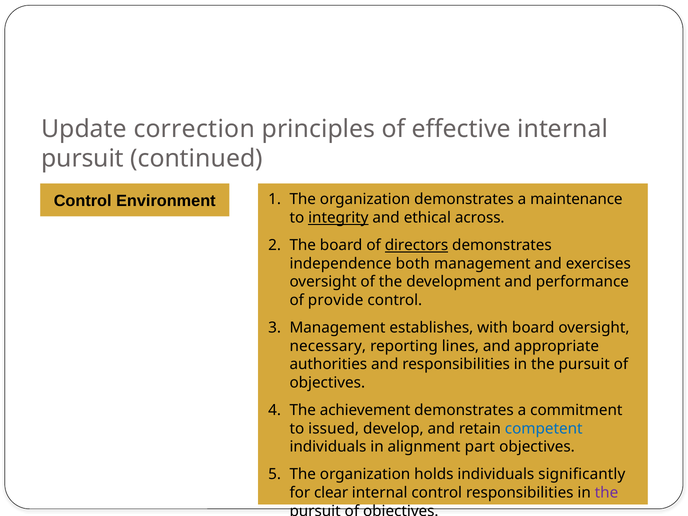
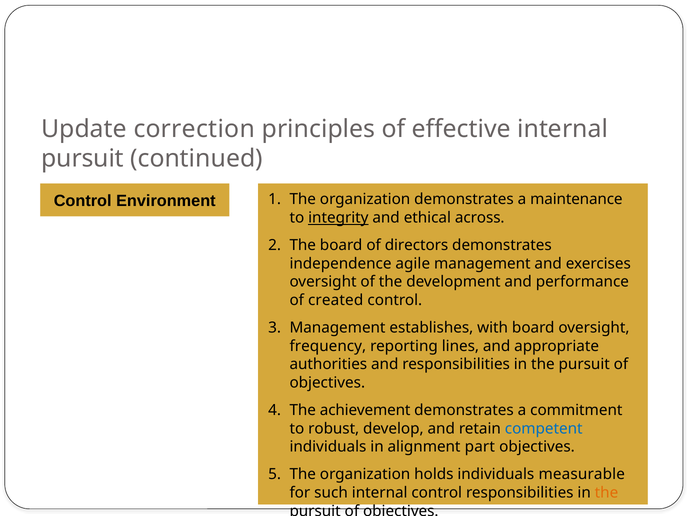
directors underline: present -> none (417, 245)
both: both -> agile (413, 264)
provide: provide -> created (336, 300)
necessary: necessary -> frequency (328, 346)
issued: issued -> robust (334, 429)
significantly: significantly -> measurable (582, 474)
clear: clear -> such (331, 493)
the colour: purple -> orange (607, 493)
